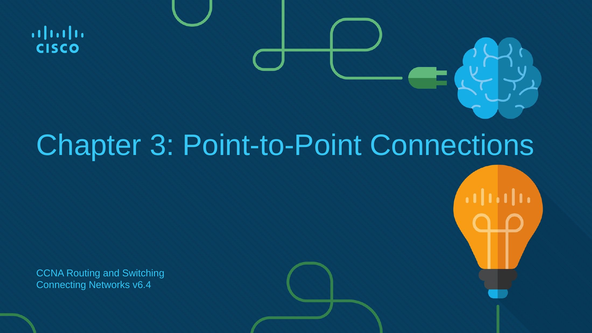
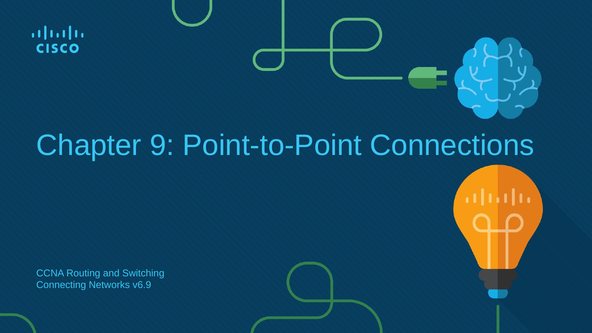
3: 3 -> 9 (162, 145)
v6.4: v6.4 -> v6.9 (142, 285)
